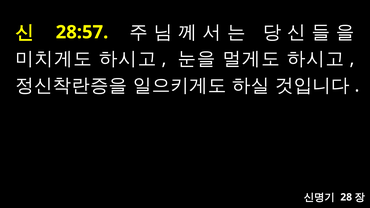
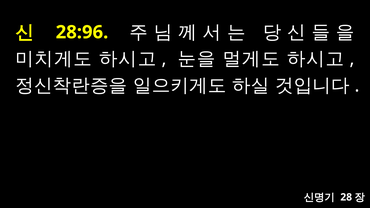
28:57: 28:57 -> 28:96 (82, 32)
